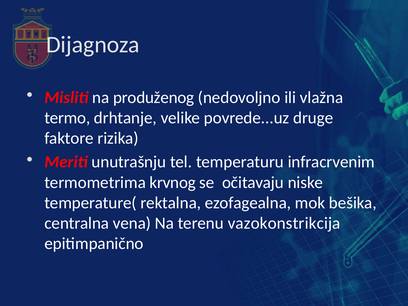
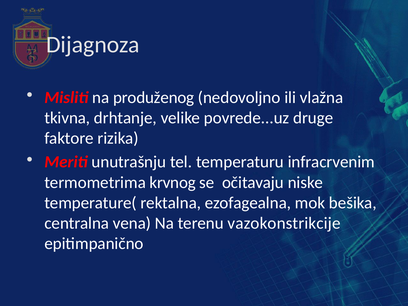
termo: termo -> tkivna (67, 118)
vazokonstrikcija: vazokonstrikcija -> vazokonstrikcije (284, 223)
